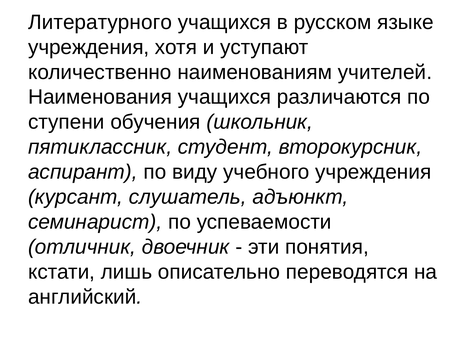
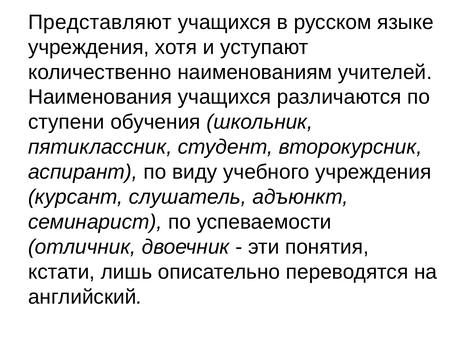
Литературного: Литературного -> Представляют (100, 22)
